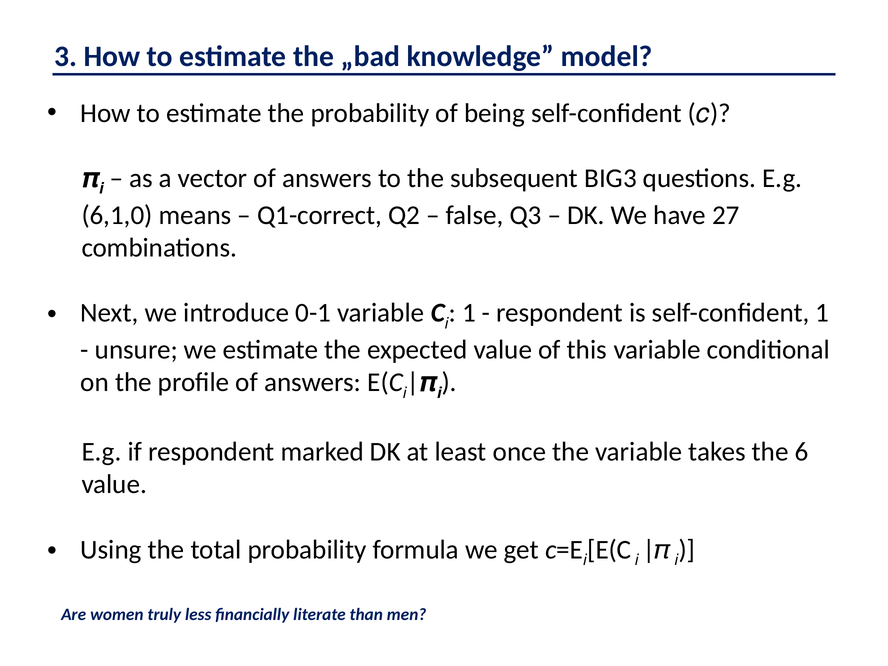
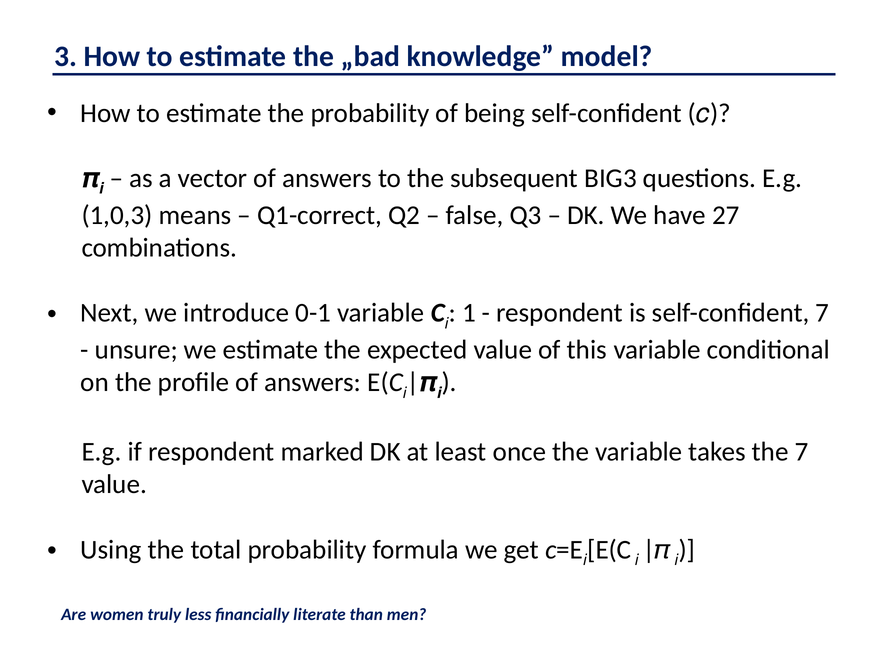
6,1,0: 6,1,0 -> 1,0,3 (117, 215)
self-confident 1: 1 -> 7 (822, 313)
the 6: 6 -> 7 (801, 452)
